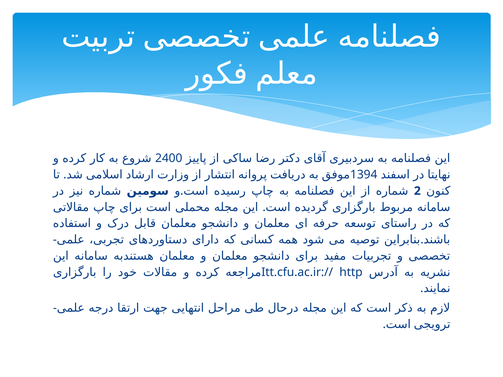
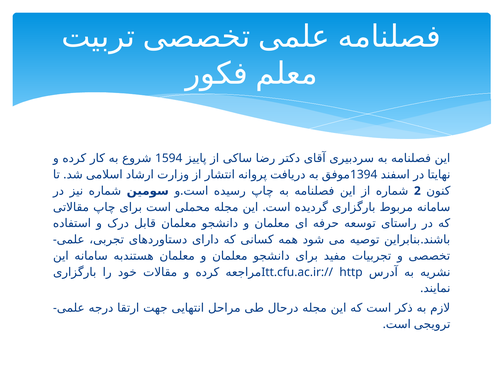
2400: 2400 -> 1594 (169, 159)
